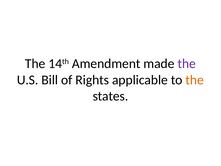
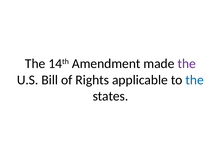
the colour: orange -> blue (195, 80)
